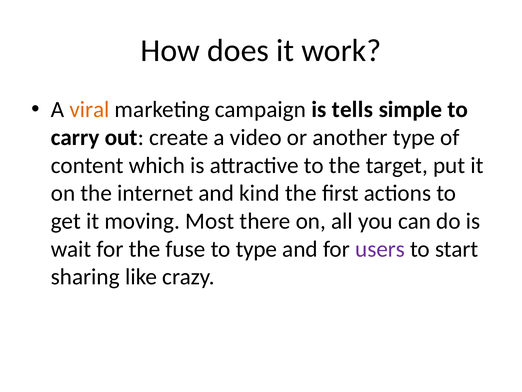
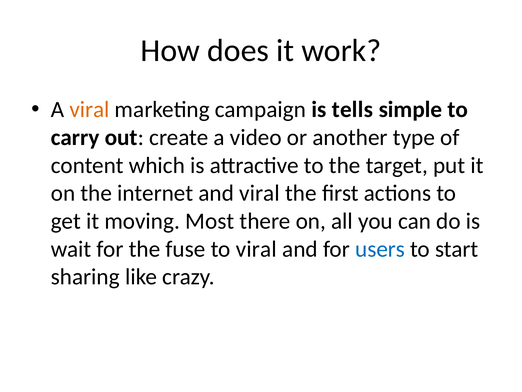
and kind: kind -> viral (260, 193)
to type: type -> viral (256, 249)
users colour: purple -> blue (380, 249)
